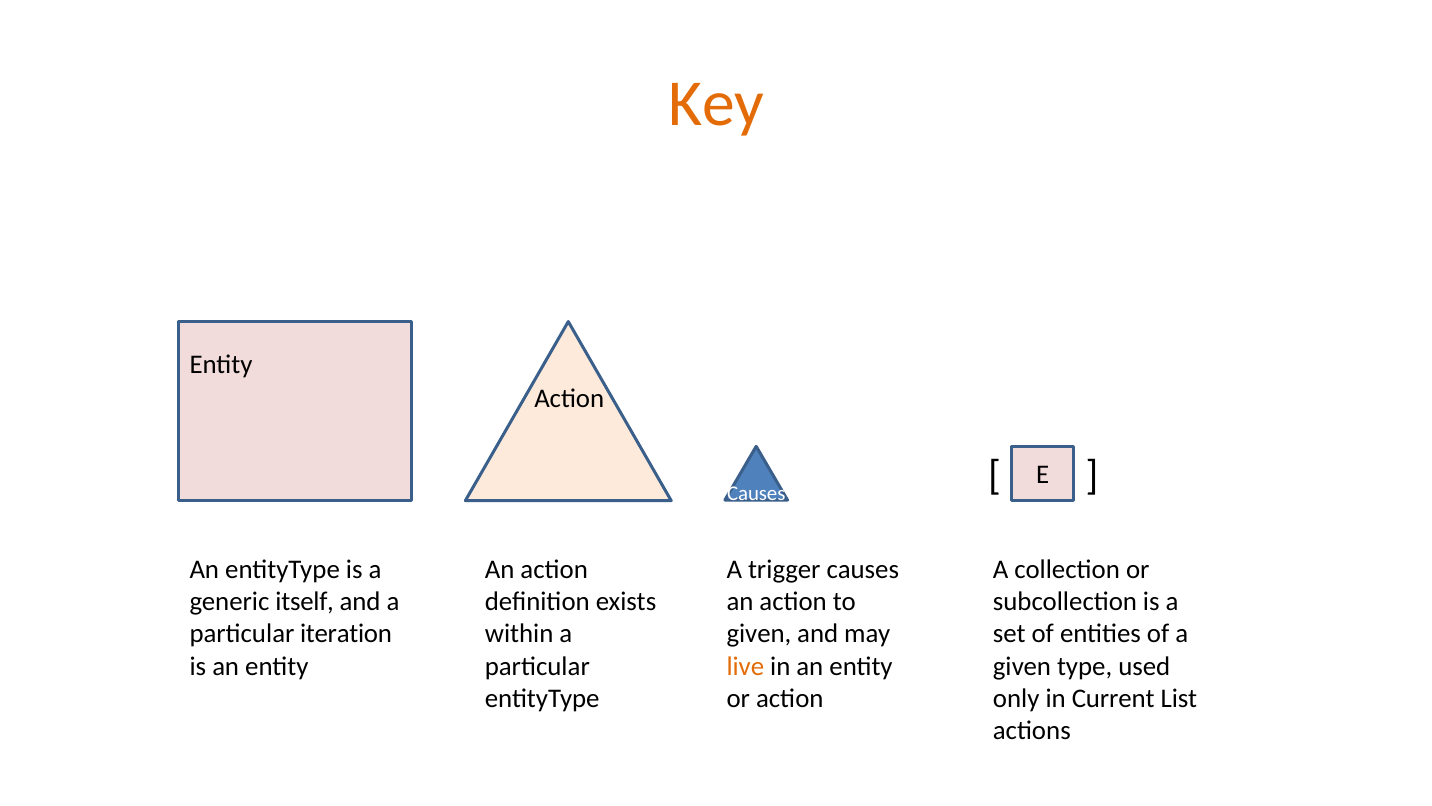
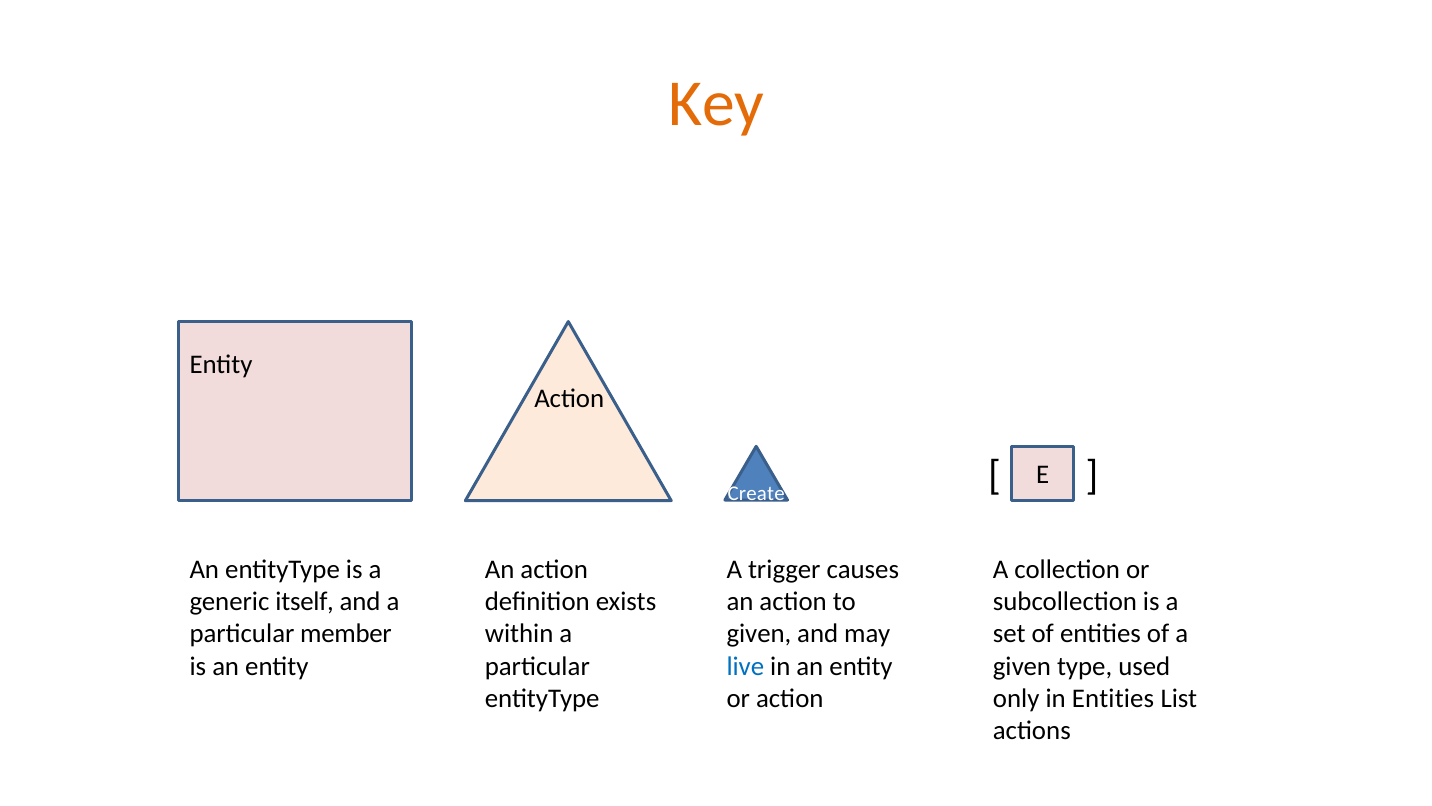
Causes: Causes -> Create (756, 493)
iteration: iteration -> member (346, 634)
live colour: orange -> blue (745, 666)
in Current: Current -> Entities (1113, 698)
